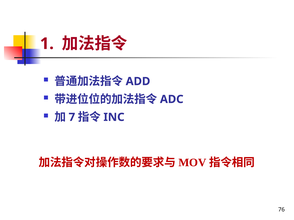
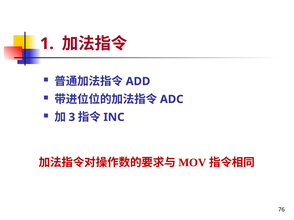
7: 7 -> 3 (72, 117)
